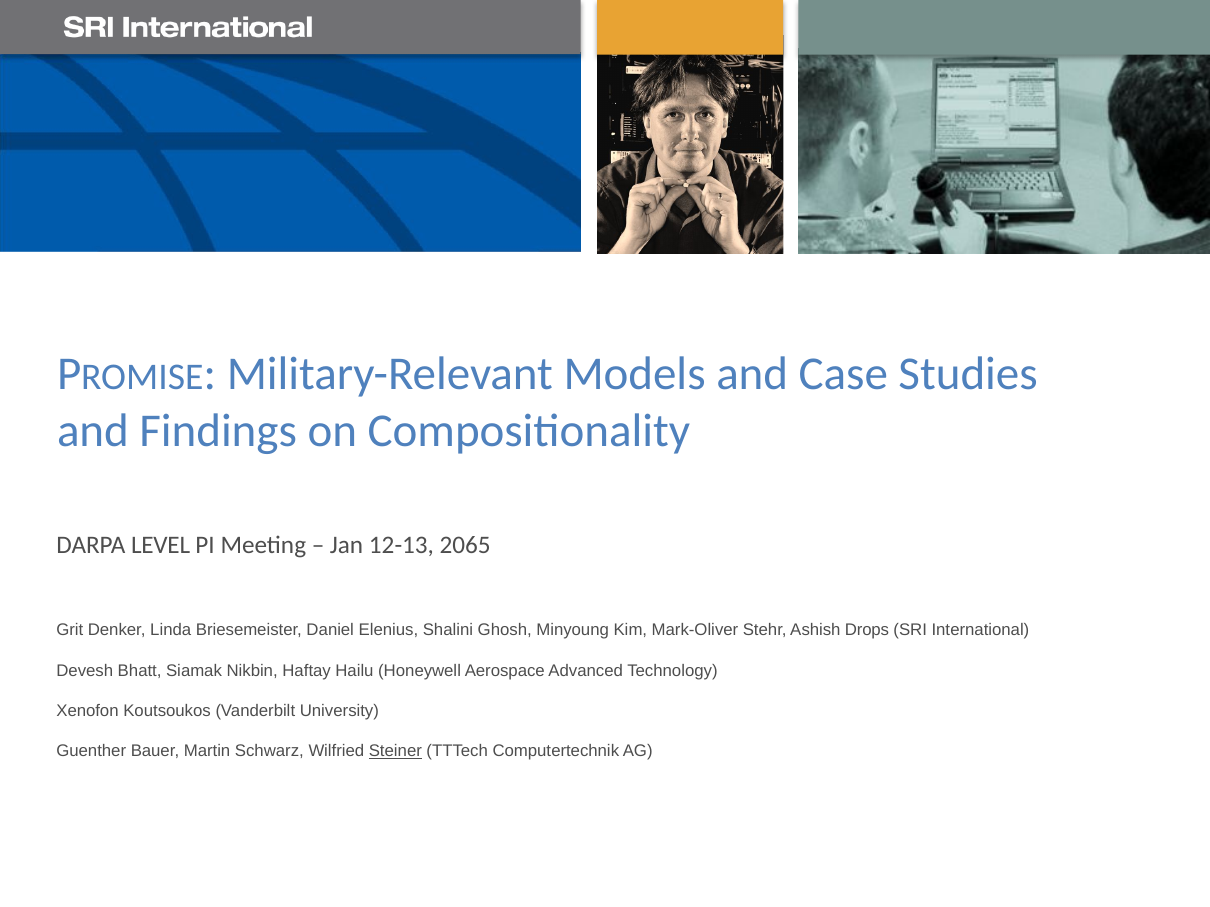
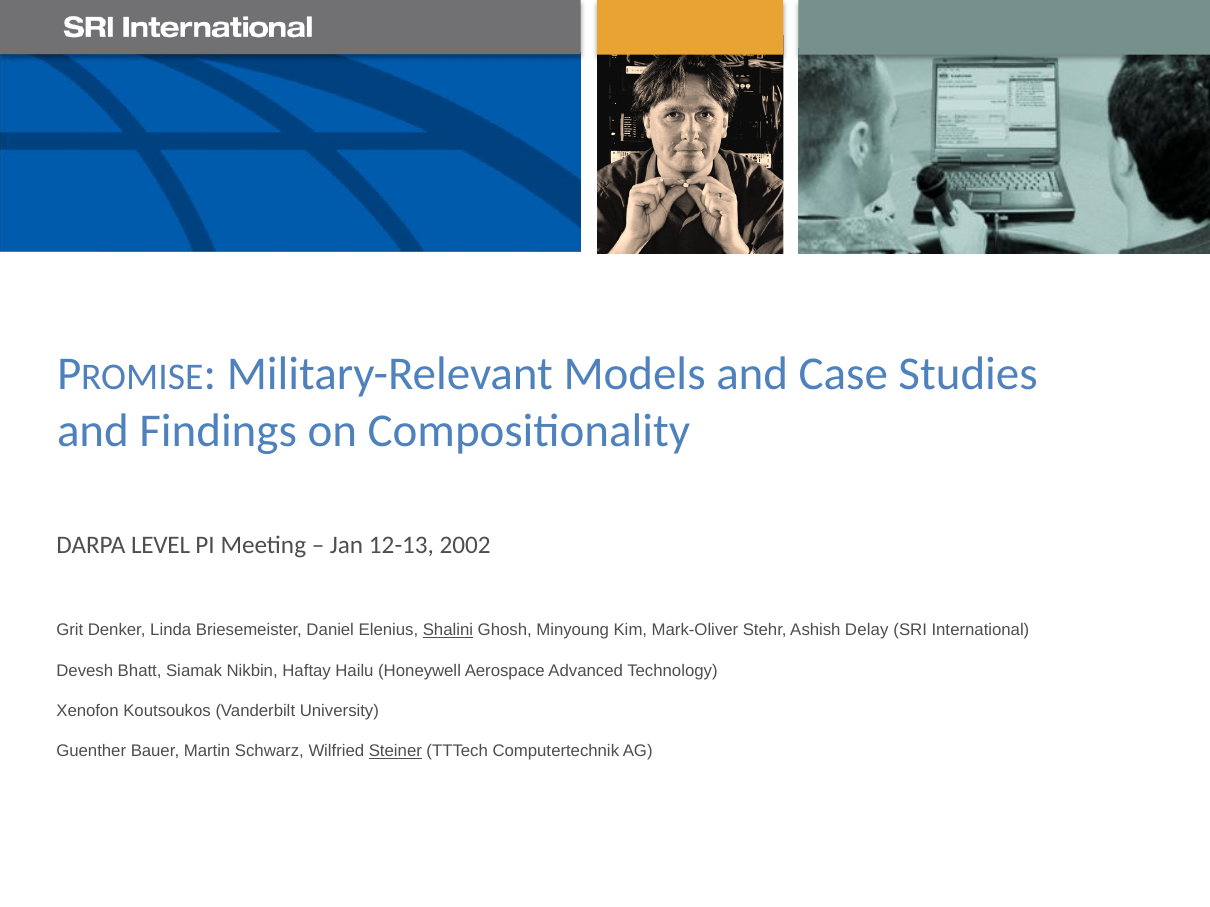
2065: 2065 -> 2002 (465, 546)
Shalini underline: none -> present (448, 631)
Drops: Drops -> Delay (867, 631)
